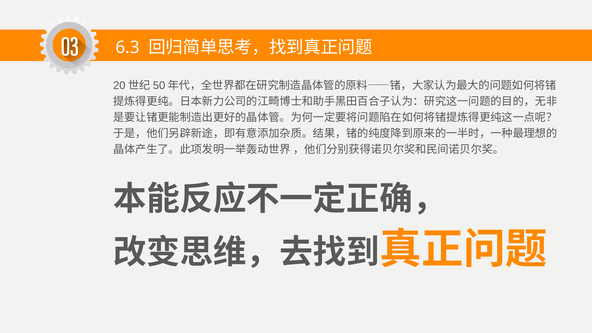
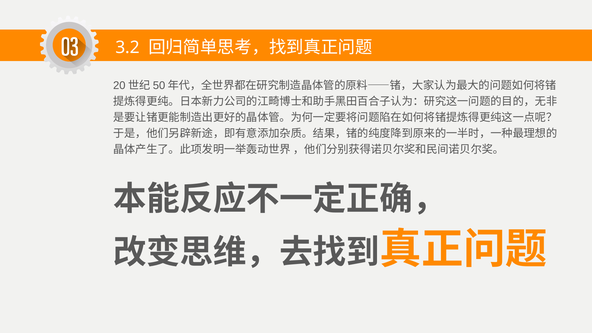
6.3: 6.3 -> 3.2 (128, 47)
